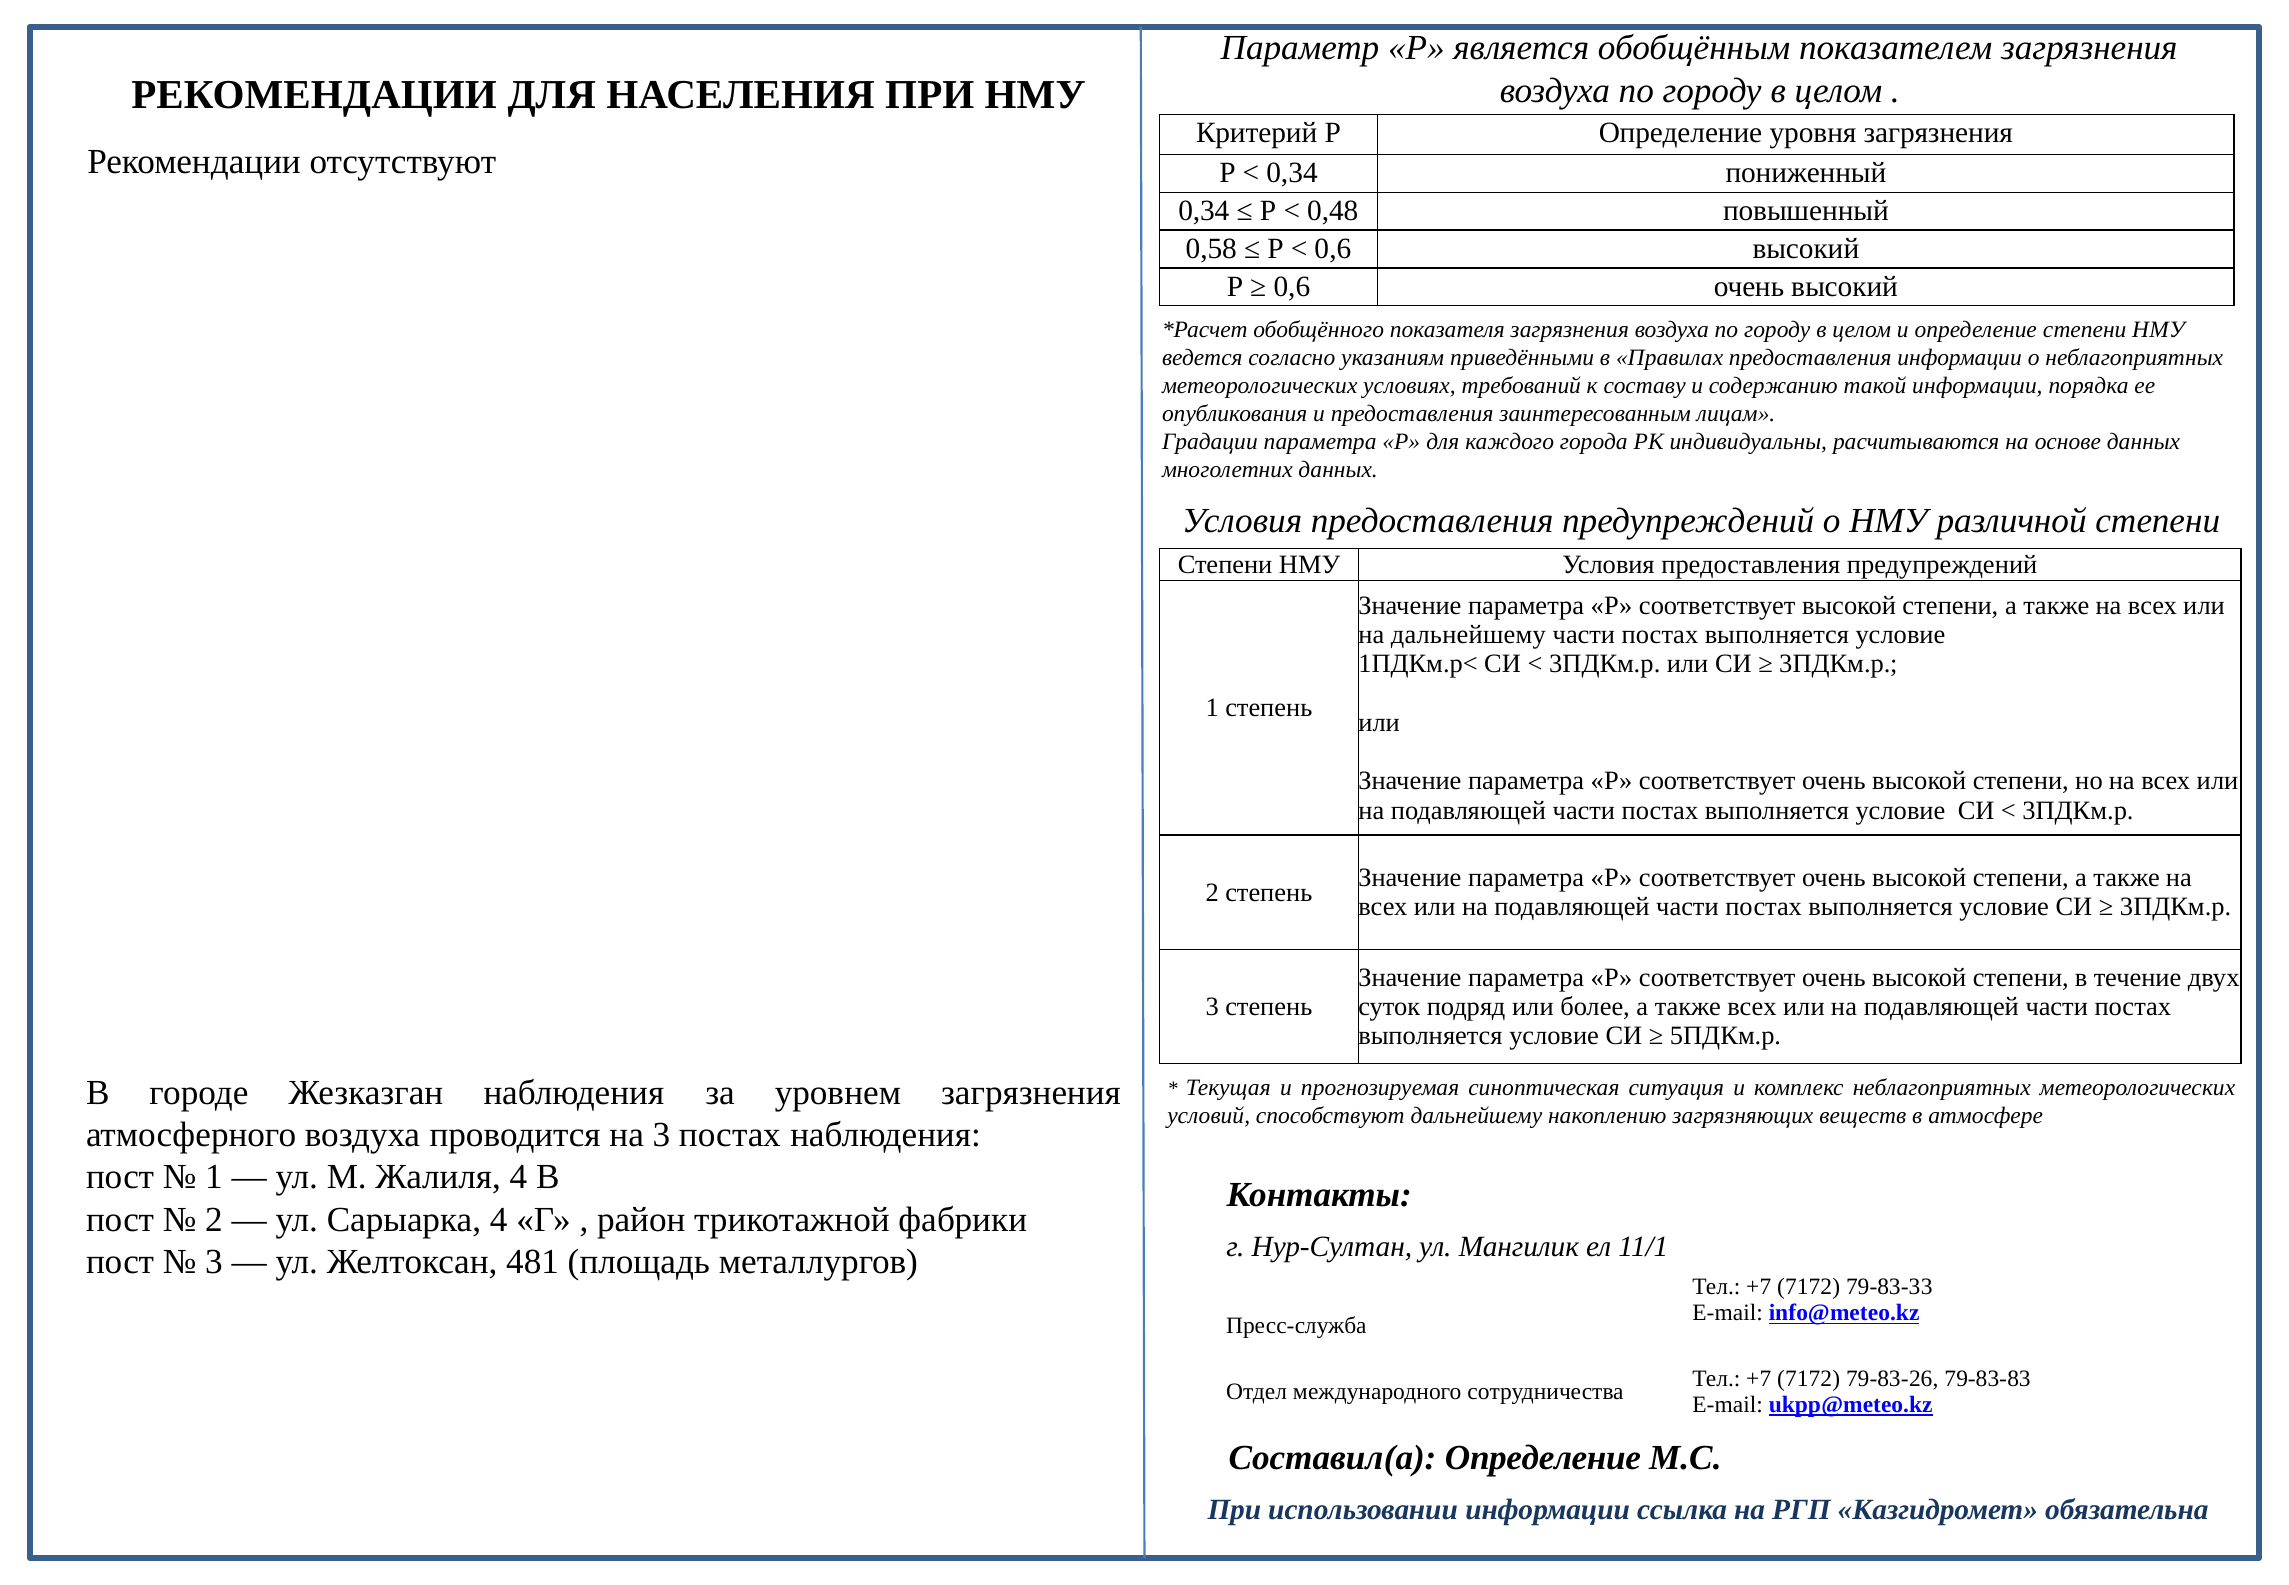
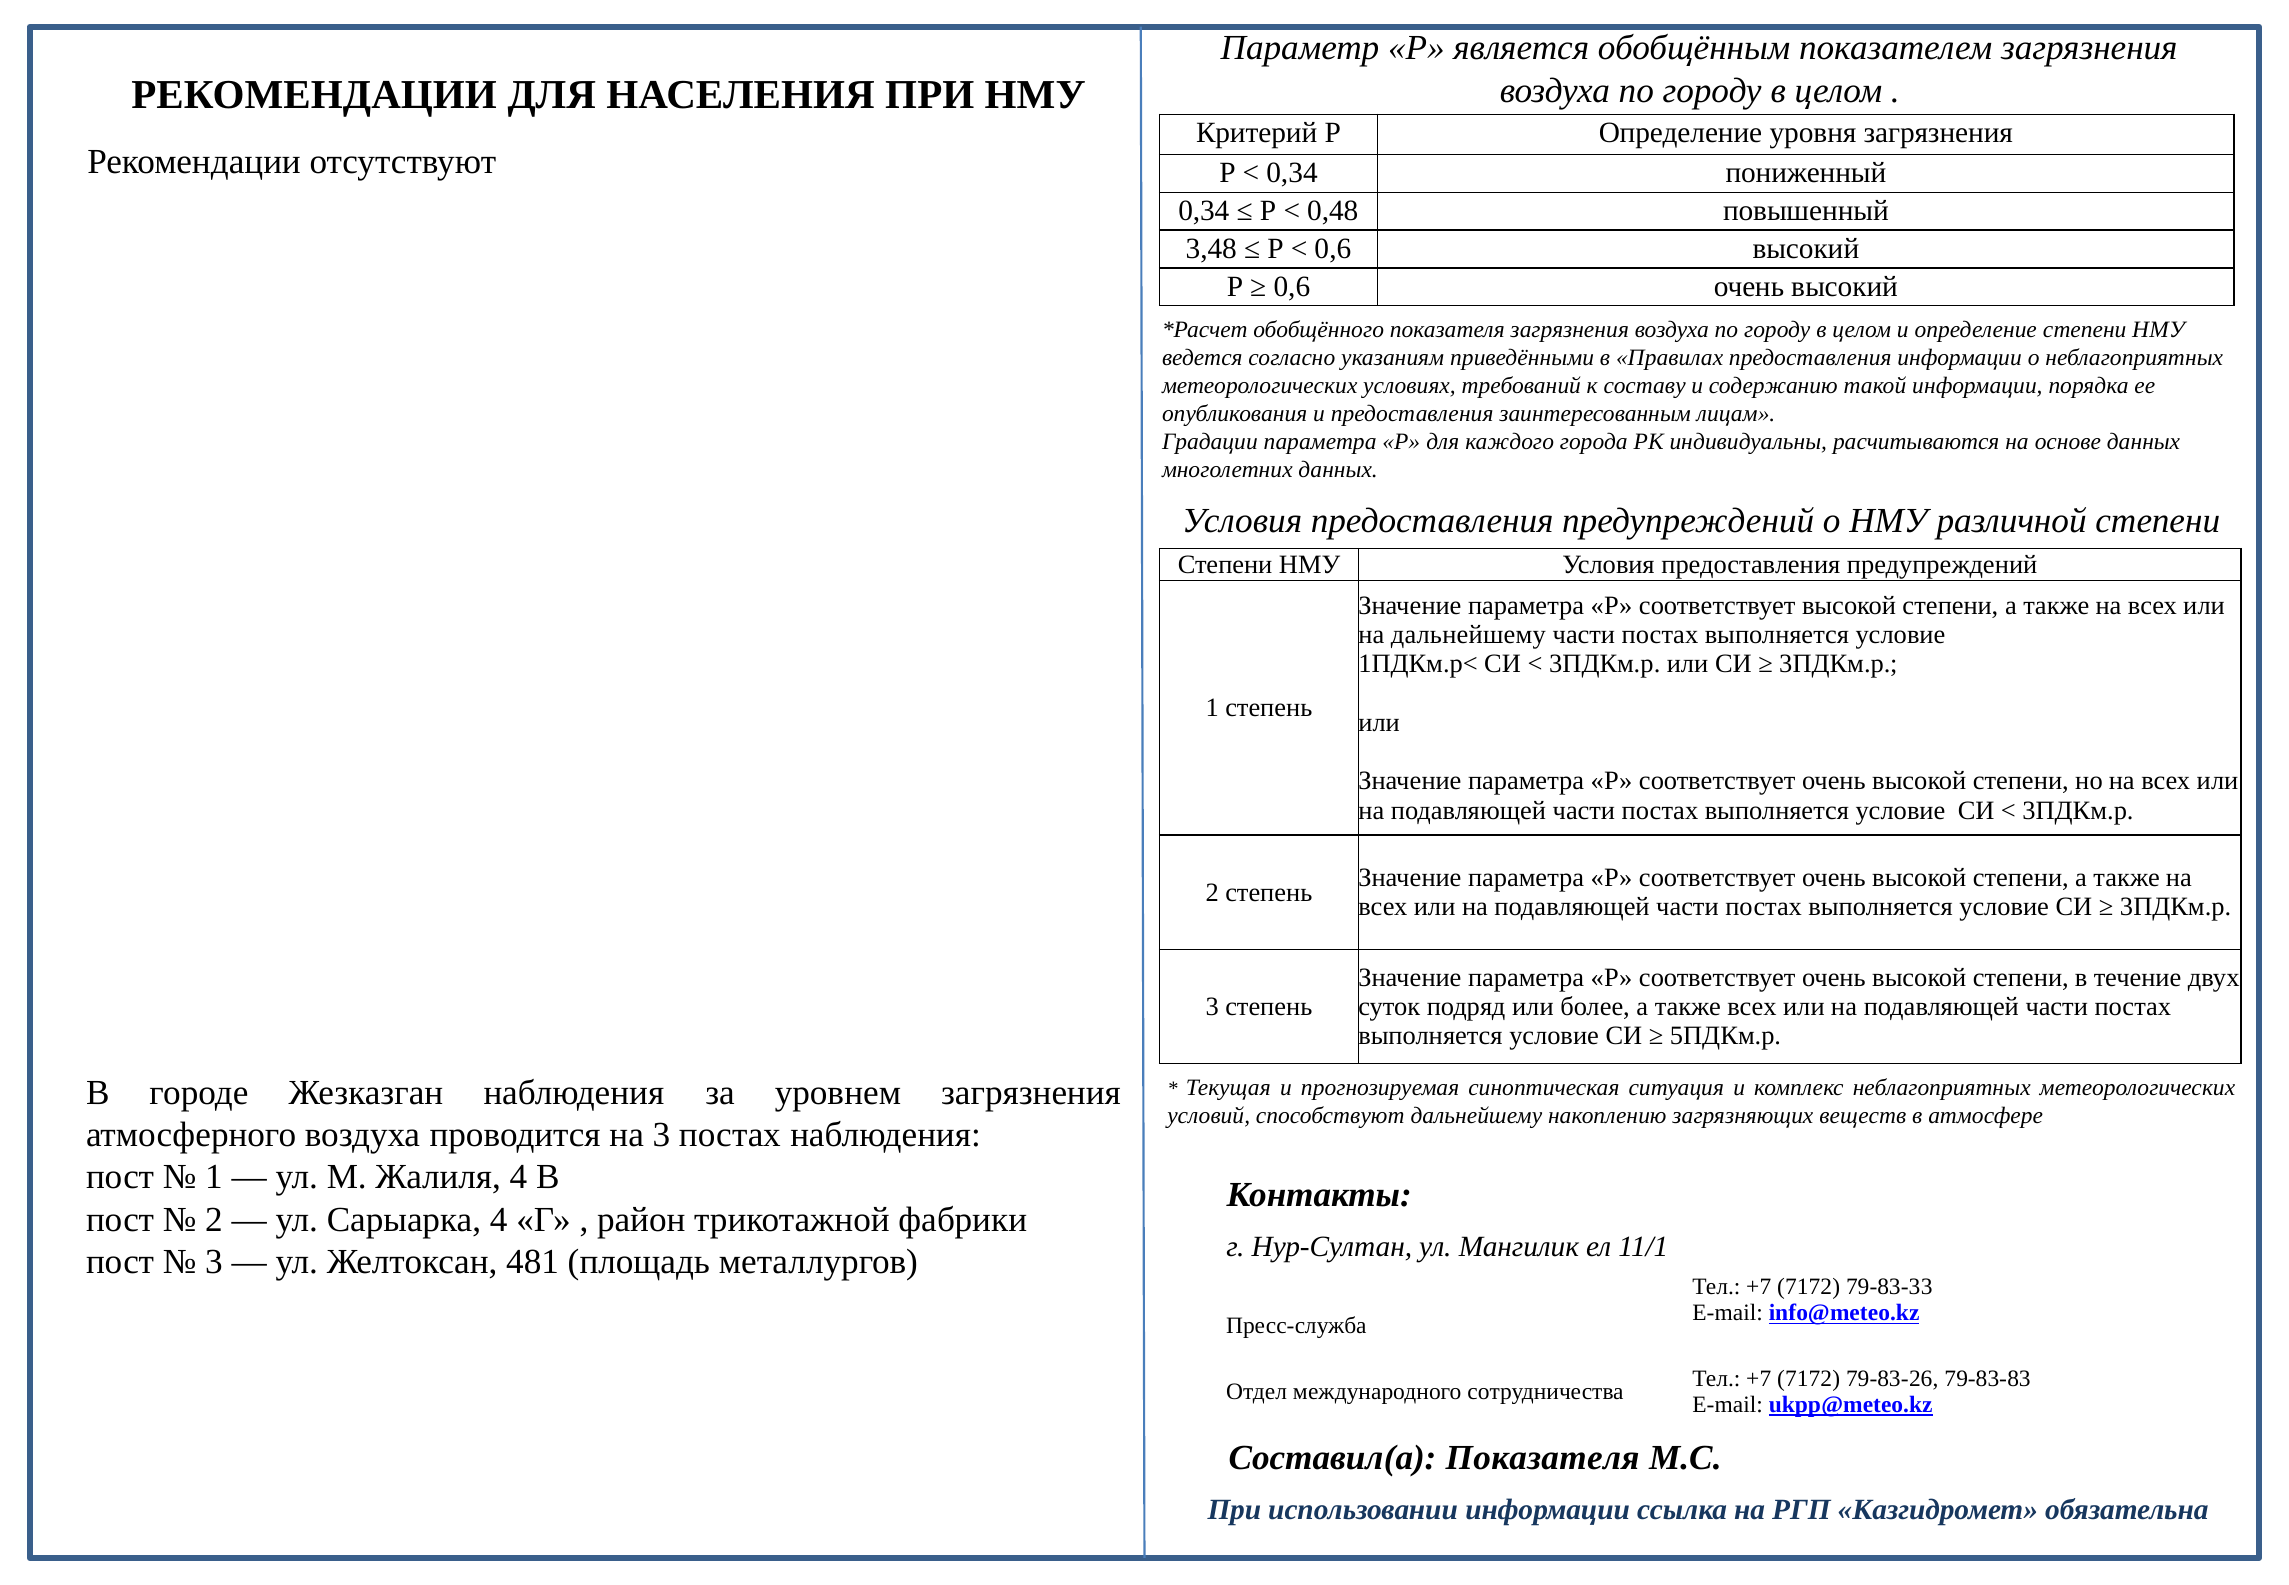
0,58: 0,58 -> 3,48 (1211, 249)
Составил(а Определение: Определение -> Показателя (1543, 1457)
